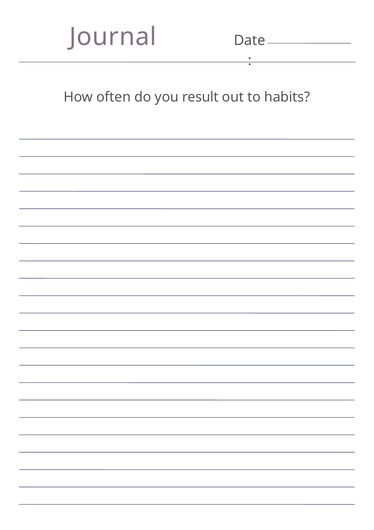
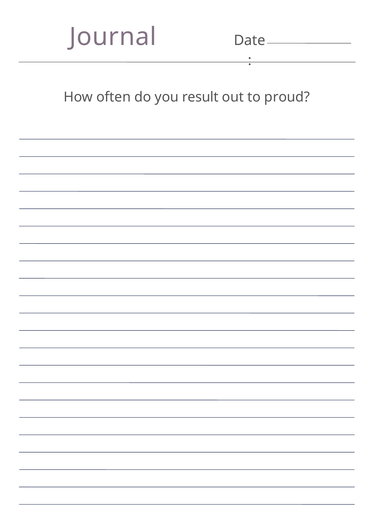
habits: habits -> proud (287, 97)
